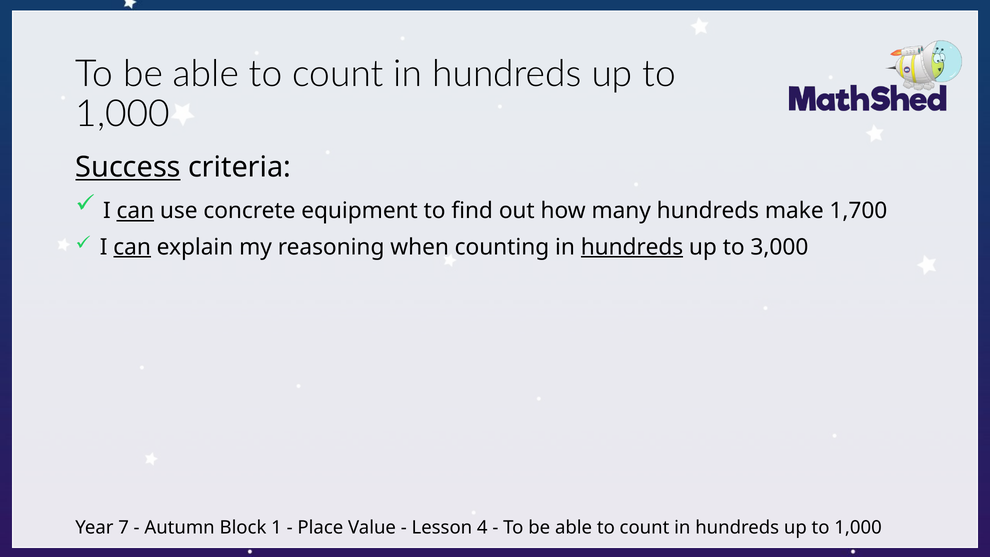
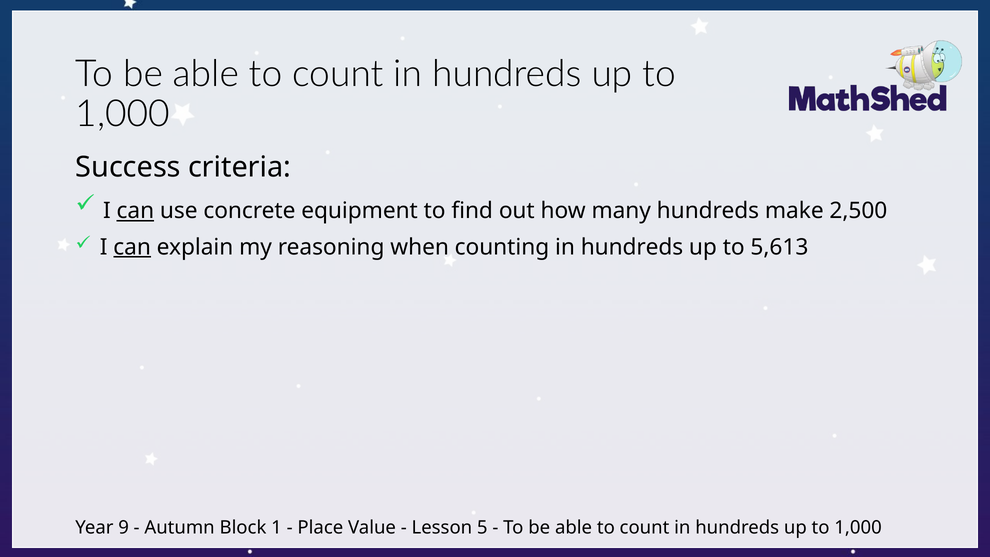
Success underline: present -> none (128, 167)
1,700: 1,700 -> 2,500 (858, 211)
hundreds underline: present -> none (632, 247)
3,000: 3,000 -> 5,613 (779, 247)
7: 7 -> 9 (124, 528)
4: 4 -> 5 (482, 528)
